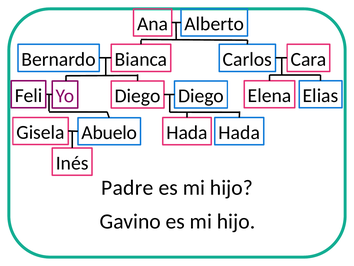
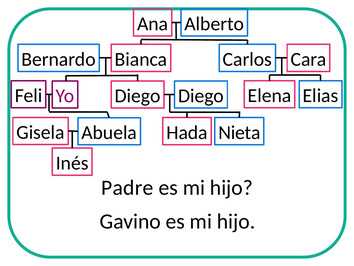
Abuelo: Abuelo -> Abuela (109, 132)
Hada Hada: Hada -> Nieta (239, 132)
